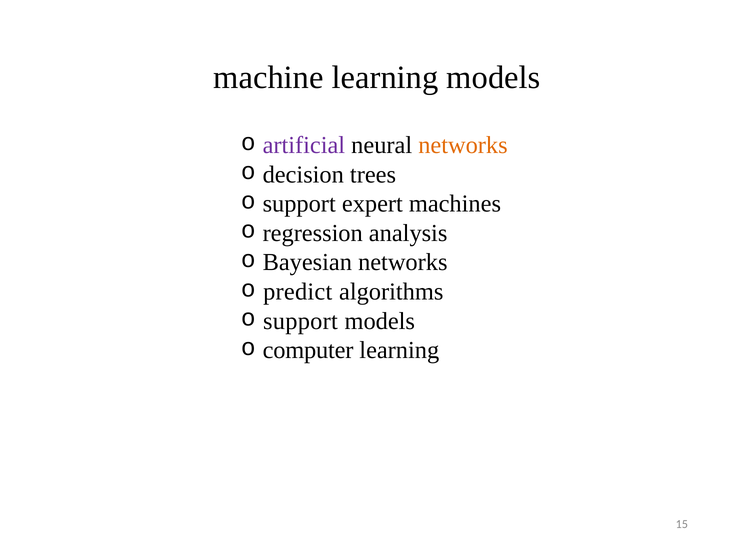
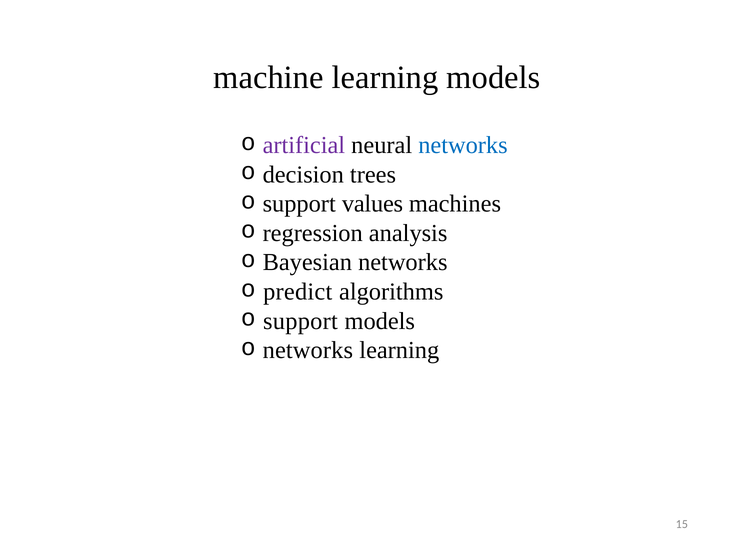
networks colour: orange -> blue (463, 145)
expert: expert -> values (373, 204)
computer: computer -> networks (308, 350)
